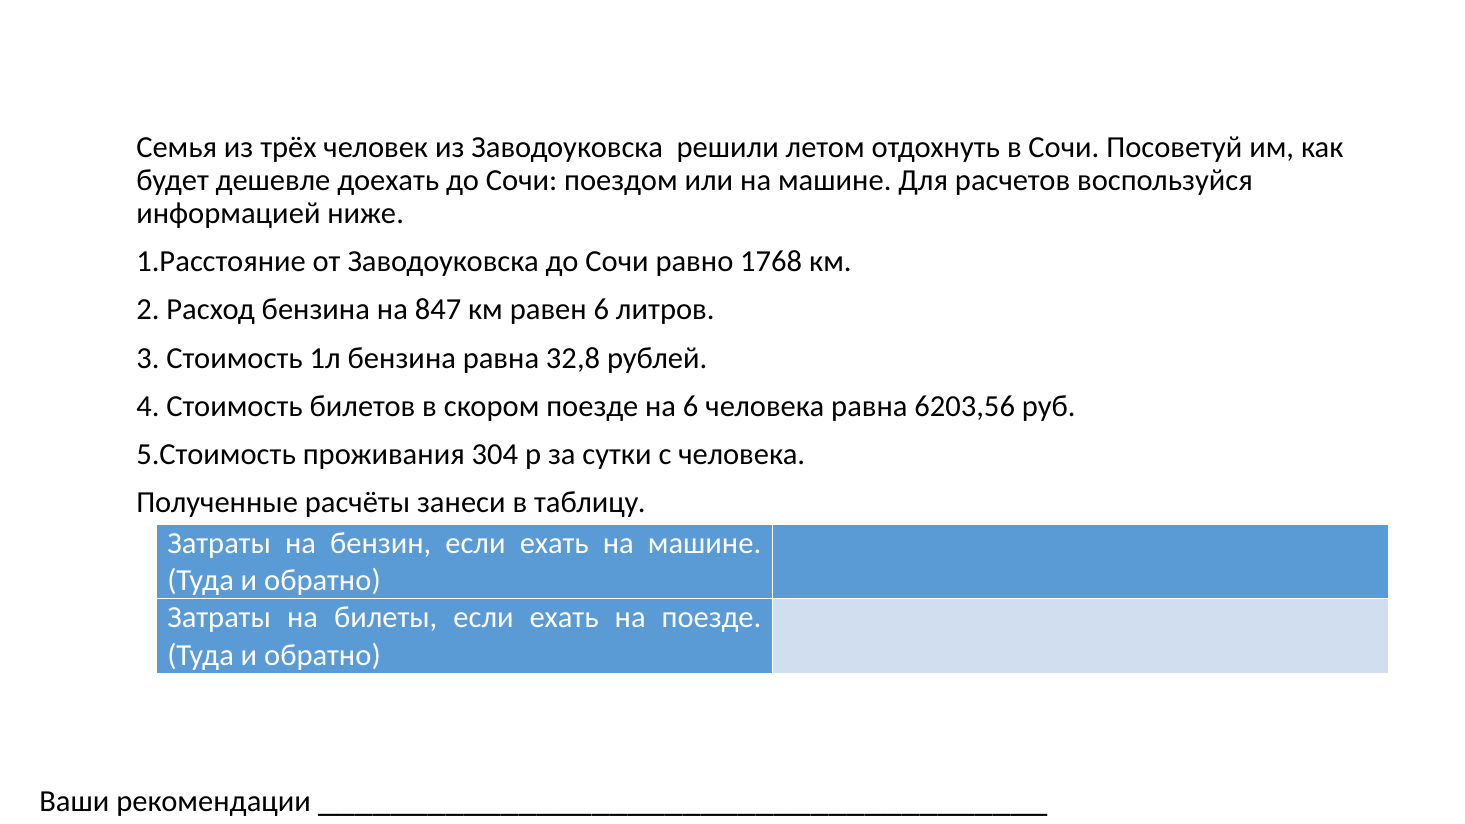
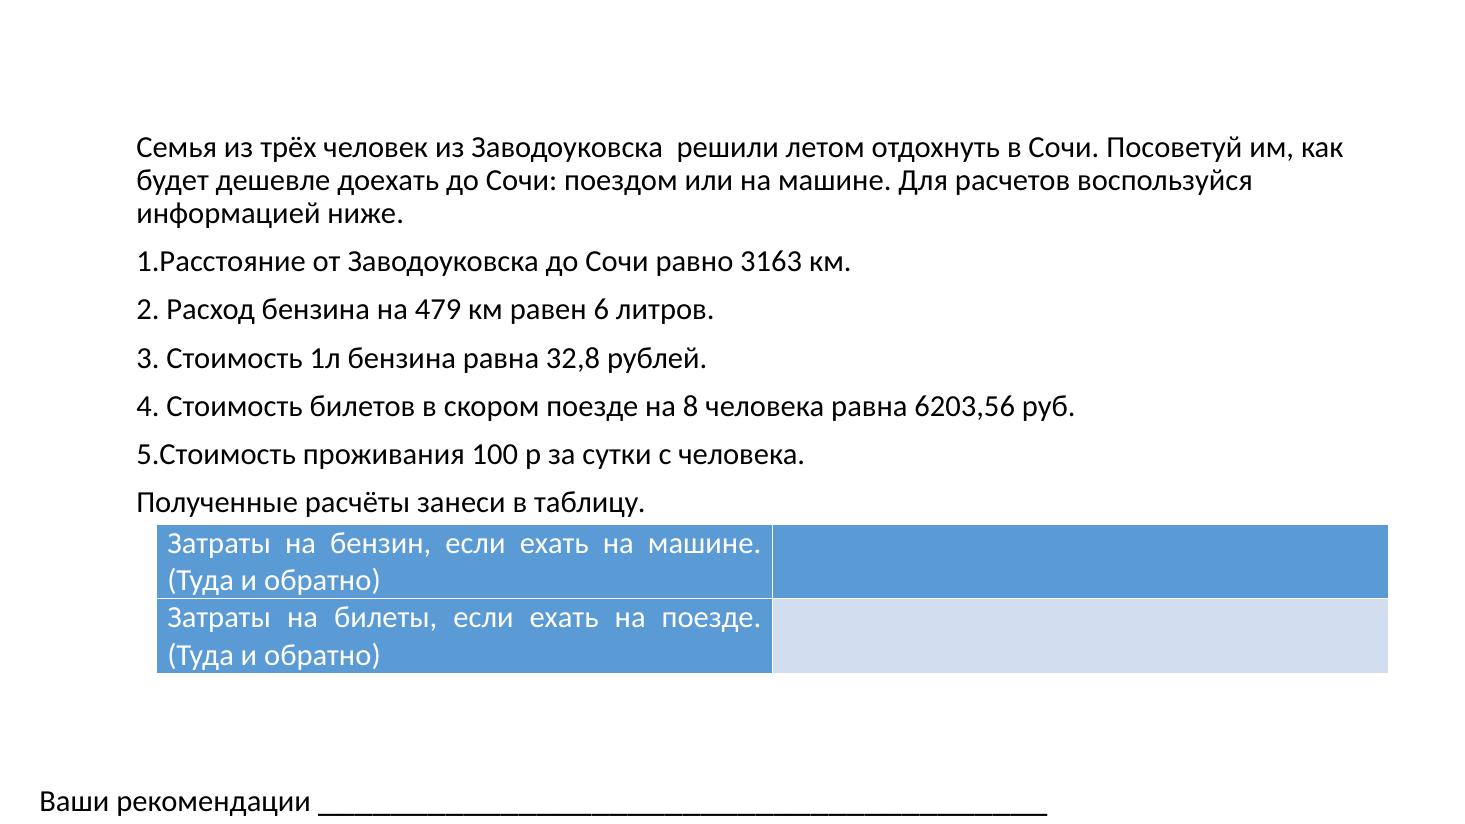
1768: 1768 -> 3163 (771, 261)
847: 847 -> 479 (438, 310)
на 6: 6 -> 8 (691, 406)
304: 304 -> 100 (495, 455)
